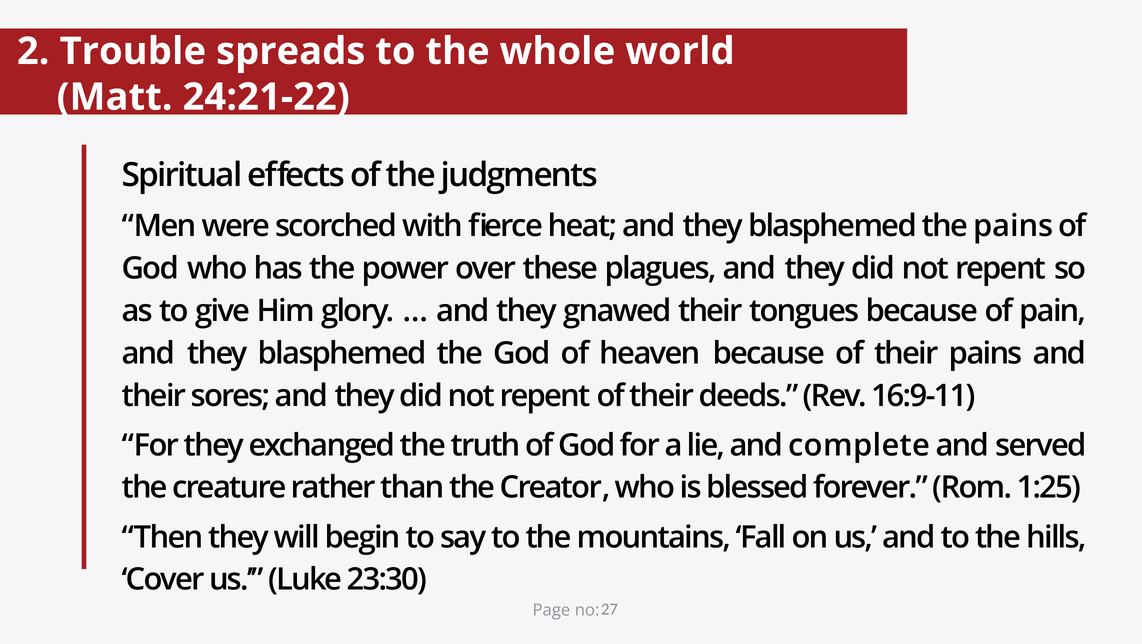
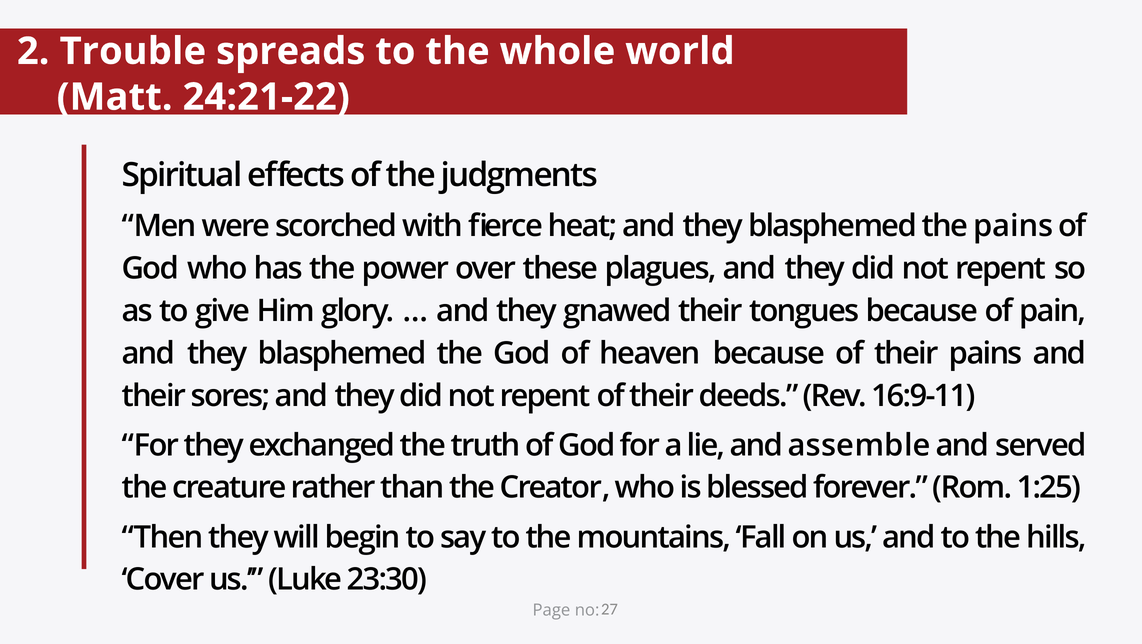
complete: complete -> assemble (859, 445)
